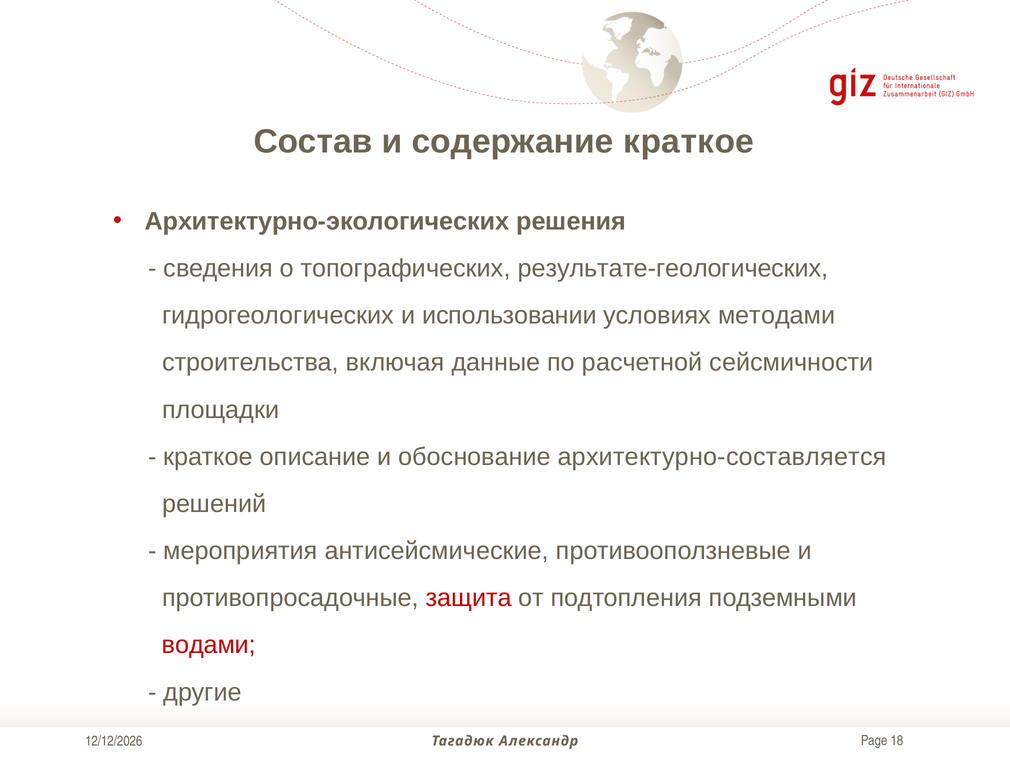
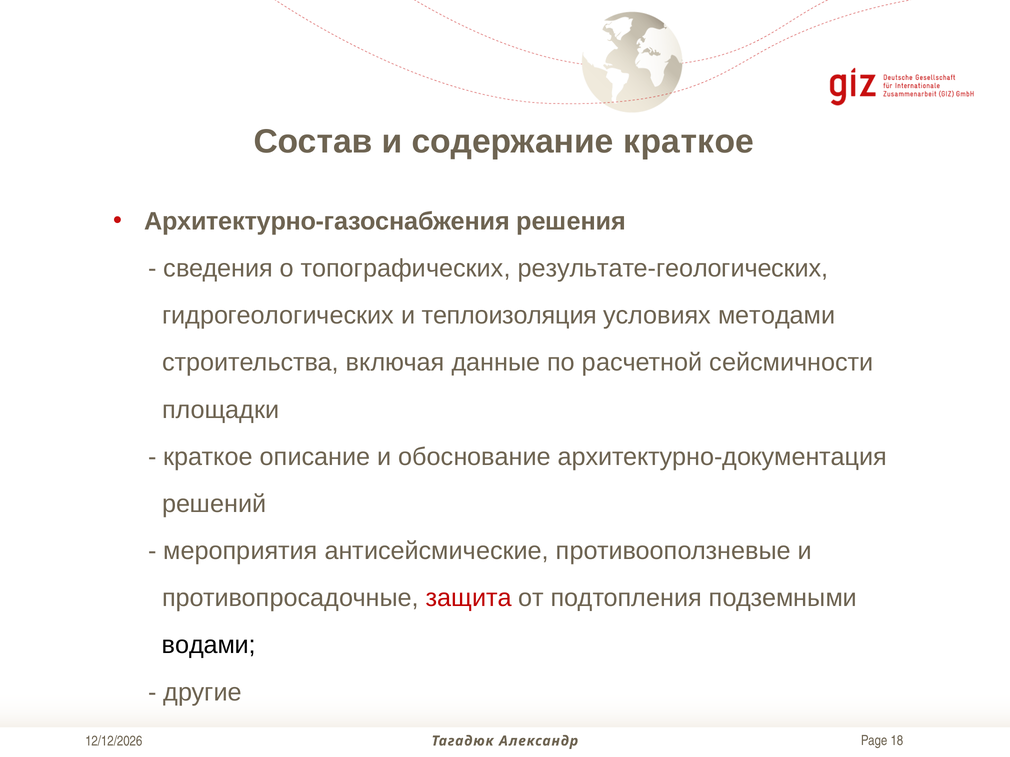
Архитектурно-экологических: Архитектурно-экологических -> Архитектурно-газоснабжения (327, 222)
использовании: использовании -> теплоизоляция (509, 316)
архитектурно-составляется: архитектурно-составляется -> архитектурно-документация (722, 457)
водами colour: red -> black (209, 646)
